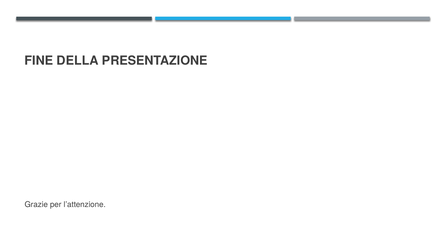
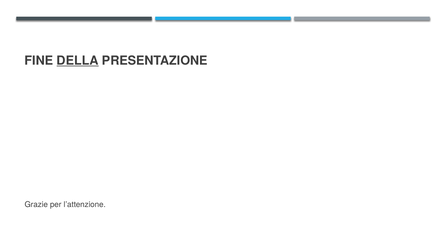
DELLA underline: none -> present (78, 61)
